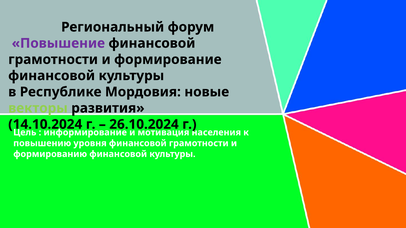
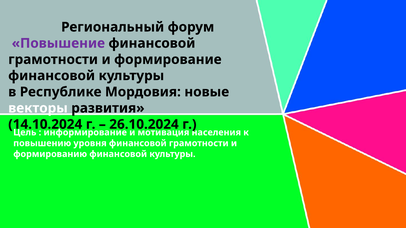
векторы colour: light green -> white (38, 108)
